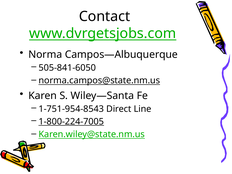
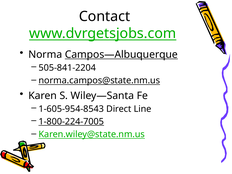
Campos—Albuquerque underline: none -> present (121, 54)
505-841-6050: 505-841-6050 -> 505-841-2204 (67, 68)
1-751-954-8543: 1-751-954-8543 -> 1-605-954-8543 (71, 109)
